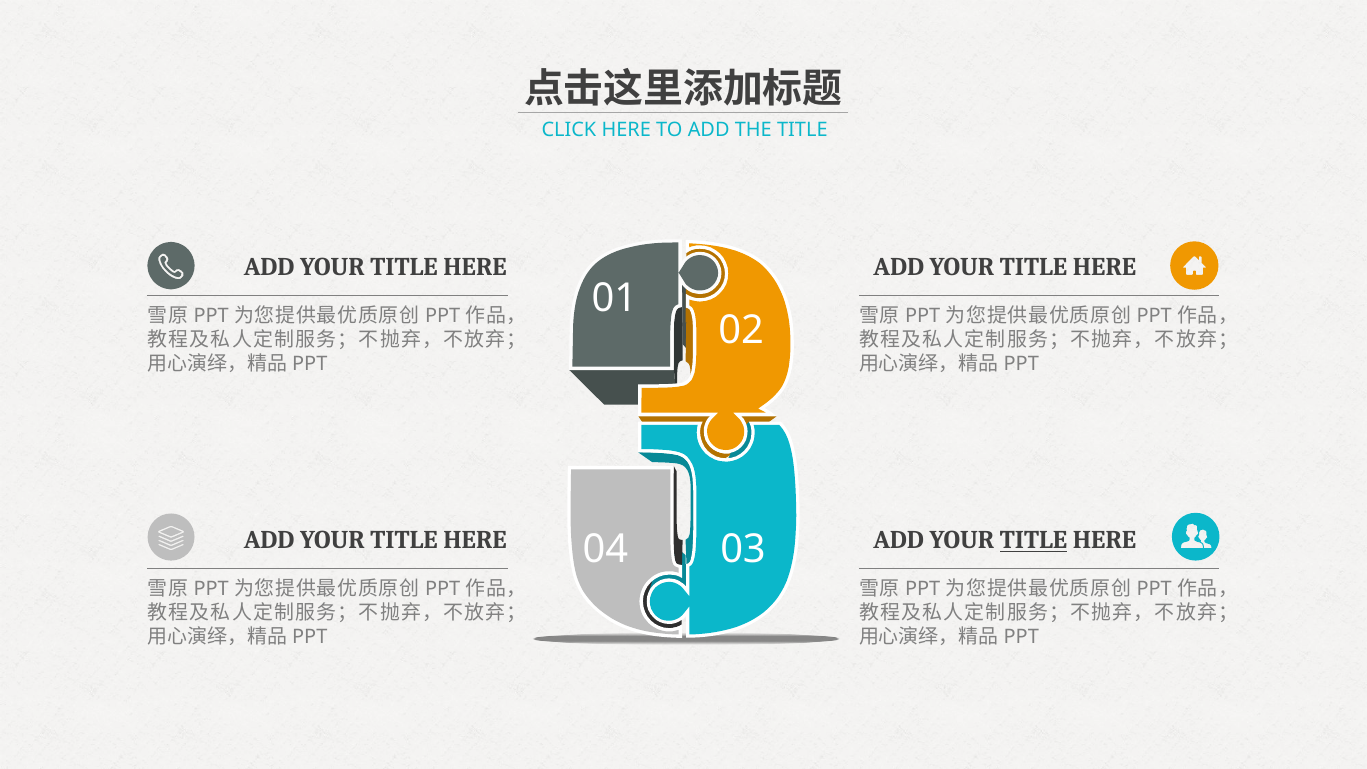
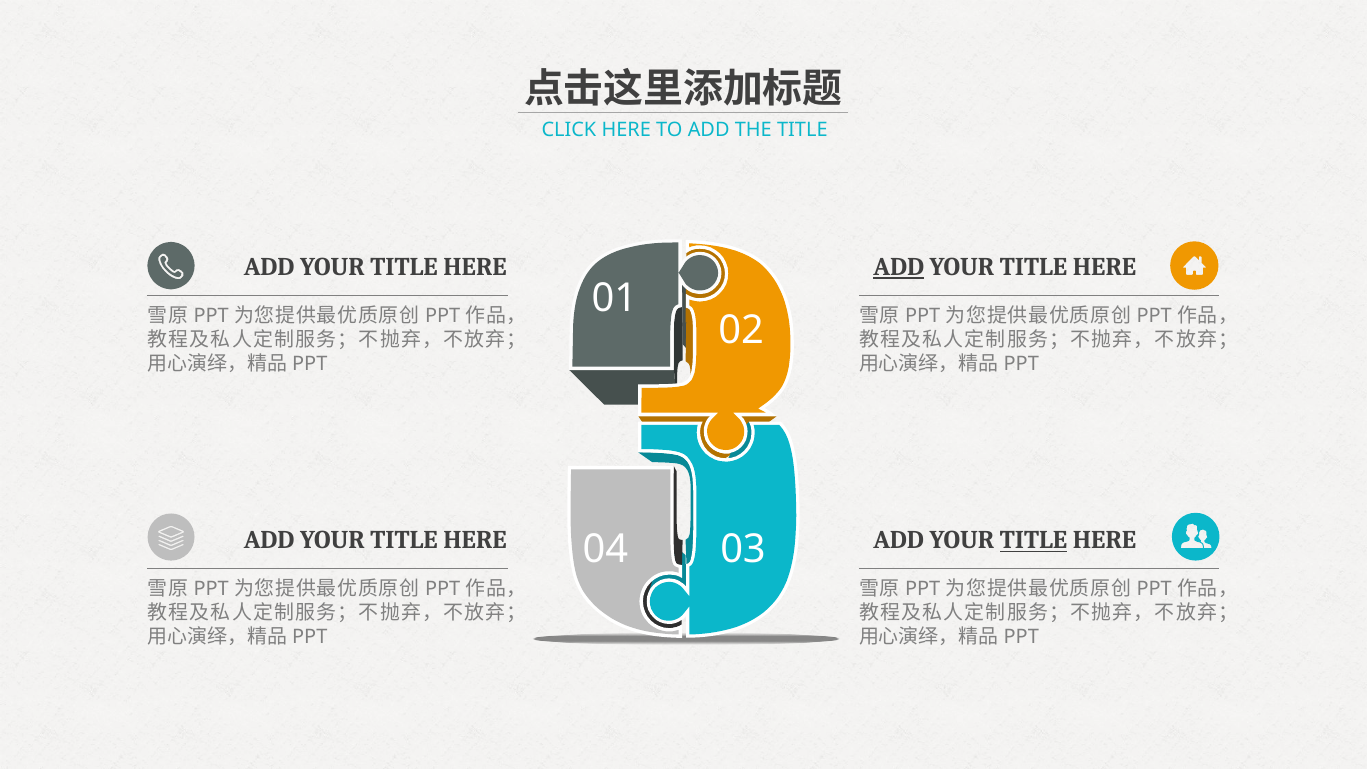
ADD underline: none -> present (899, 267)
